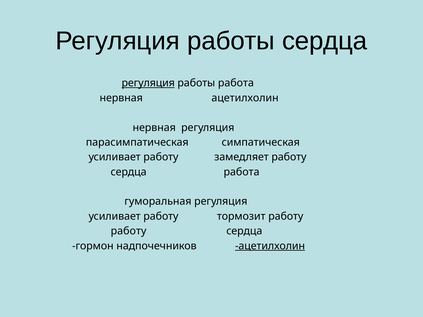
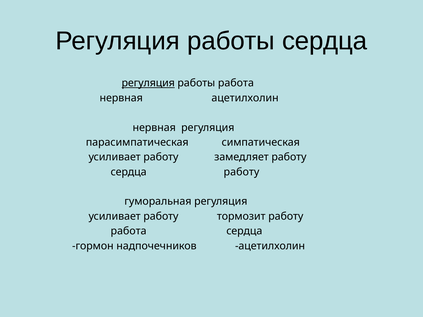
сердца работа: работа -> работу (242, 172)
работу: работу -> работа (129, 231)
ацетилхолин underline: present -> none (270, 246)
